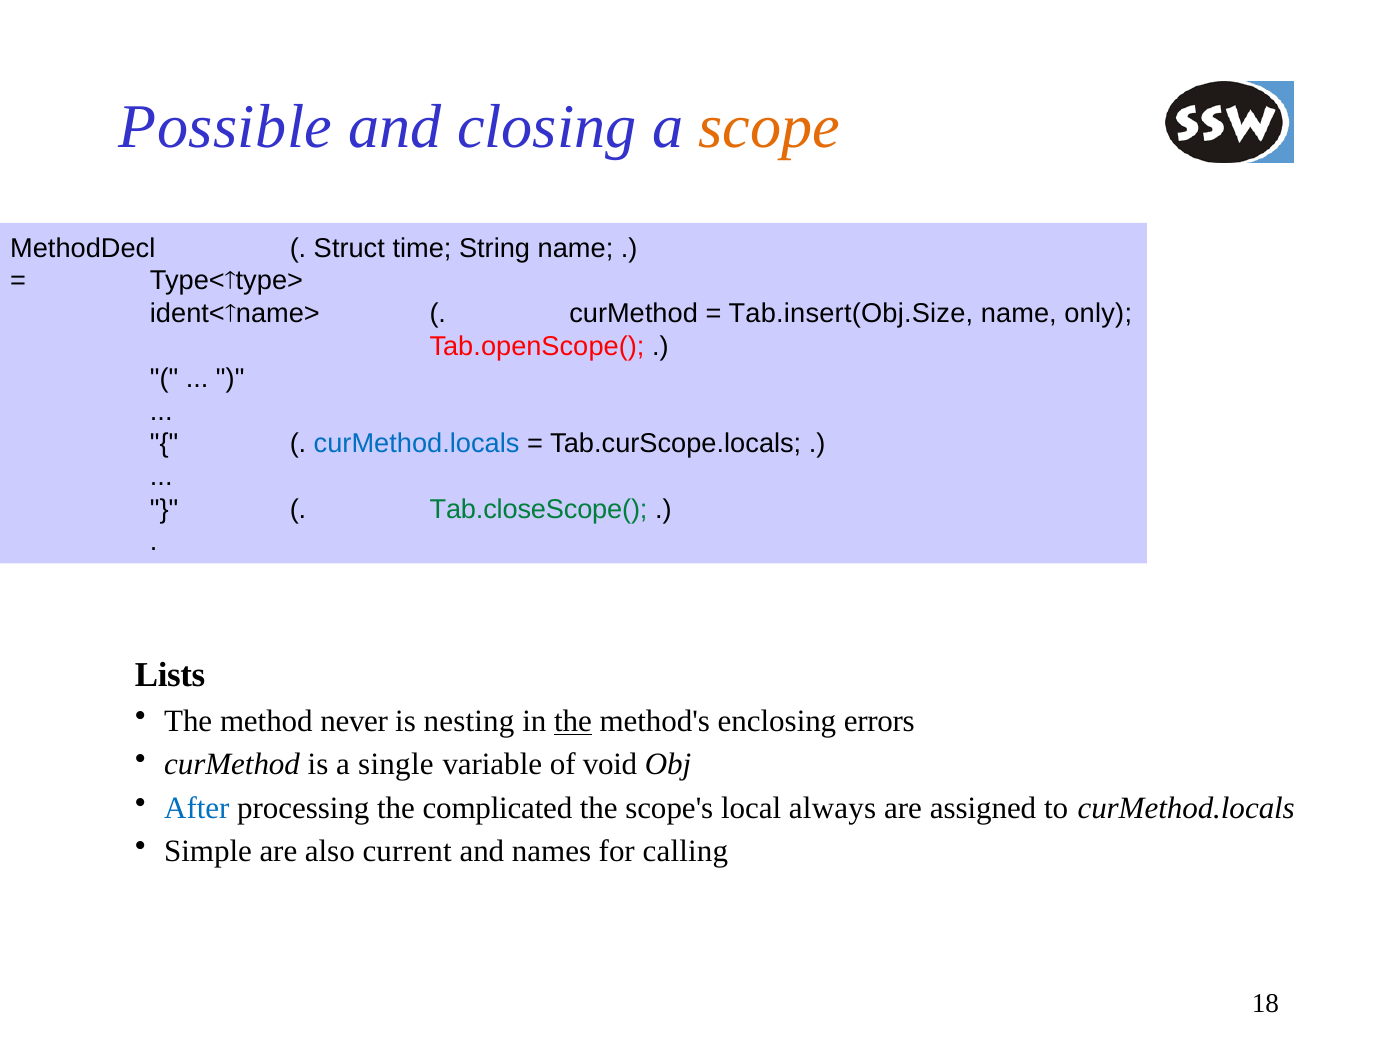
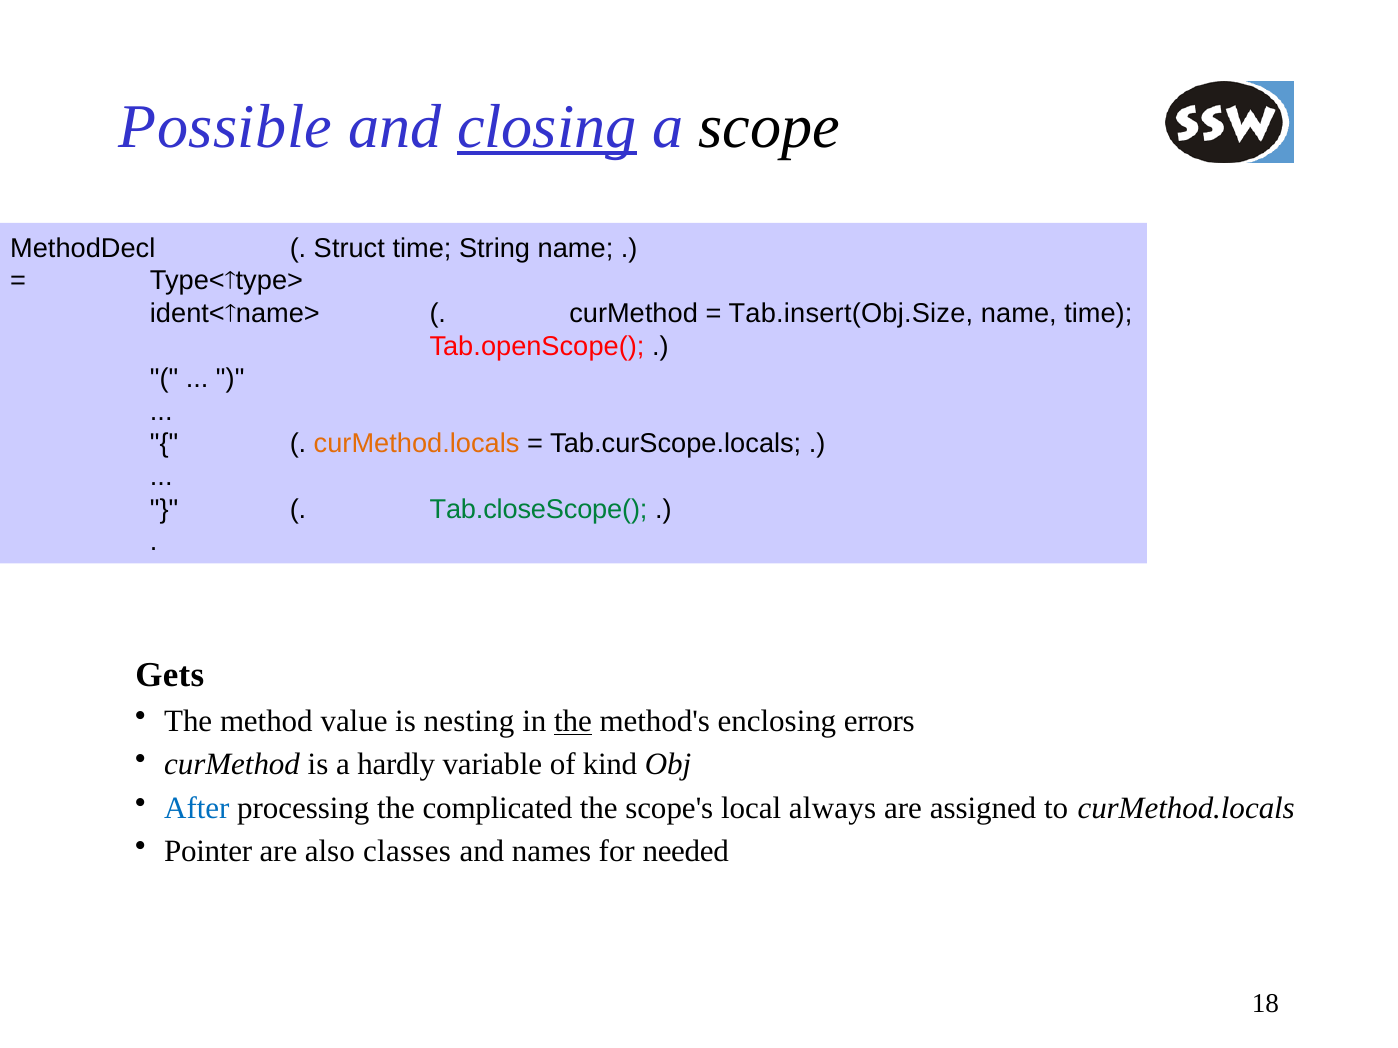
closing underline: none -> present (547, 127)
scope colour: orange -> black (769, 127)
name only: only -> time (1098, 314)
curMethod.locals colour: blue -> orange (417, 444)
Lists: Lists -> Gets (170, 675)
never: never -> value (354, 721)
single: single -> hardly (396, 765)
void: void -> kind (610, 765)
Simple: Simple -> Pointer (208, 852)
current: current -> classes (407, 852)
calling: calling -> needed (686, 852)
